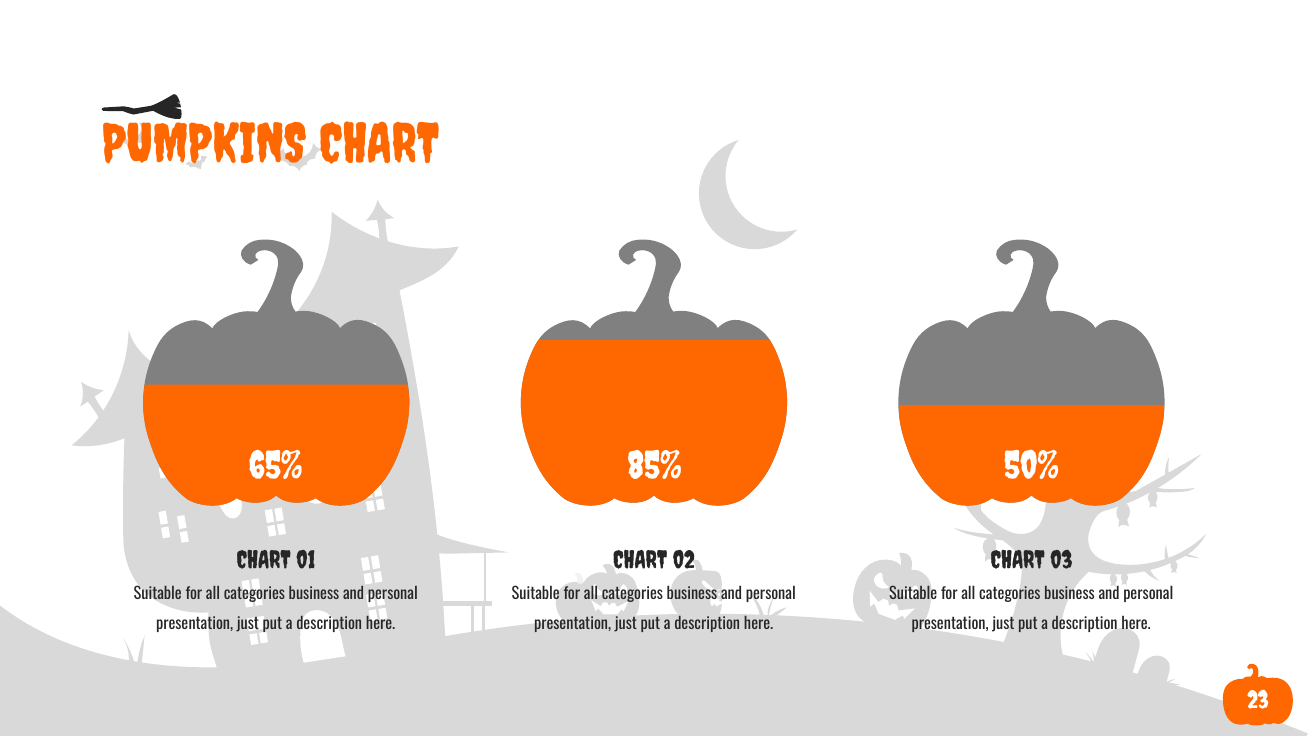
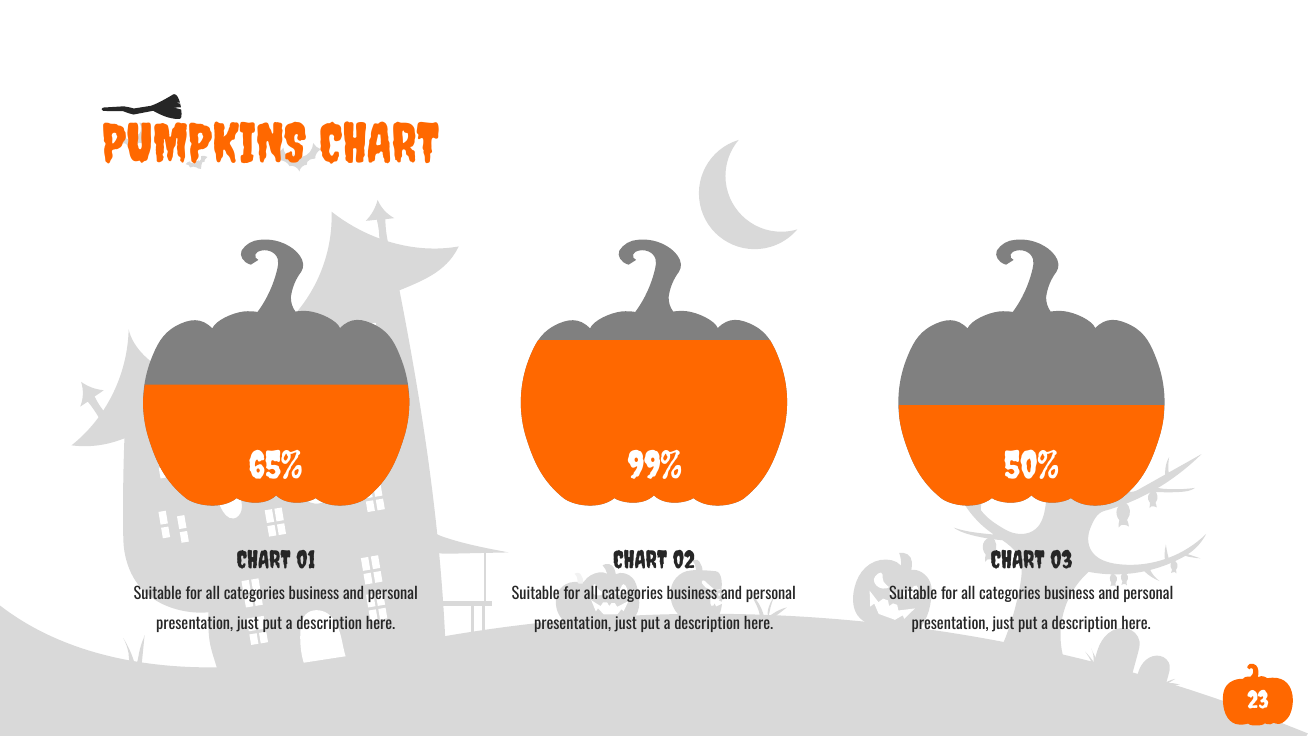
85%: 85% -> 99% (655, 466)
